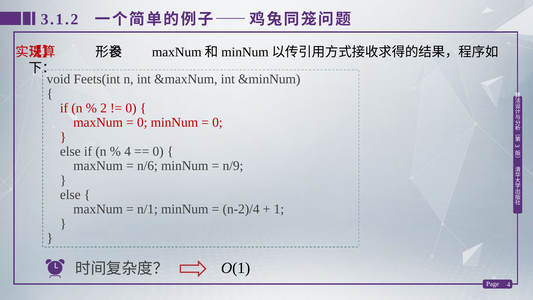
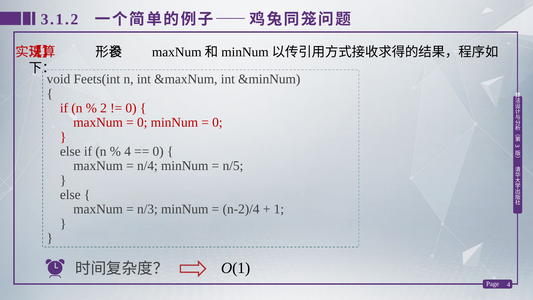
n/6: n/6 -> n/4 (147, 166)
n/9: n/9 -> n/5 (233, 166)
n/1: n/1 -> n/3 (147, 209)
